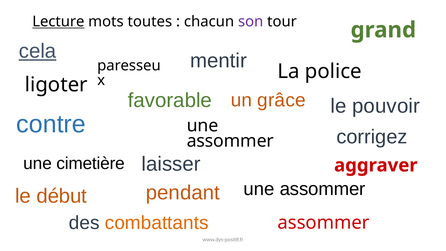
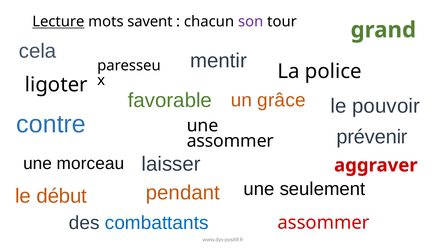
toutes: toutes -> savent (150, 22)
cela underline: present -> none (38, 51)
corrigez: corrigez -> prévenir (372, 137)
cimetière: cimetière -> morceau (90, 163)
pendant une assommer: assommer -> seulement (323, 189)
combattants colour: orange -> blue (157, 223)
